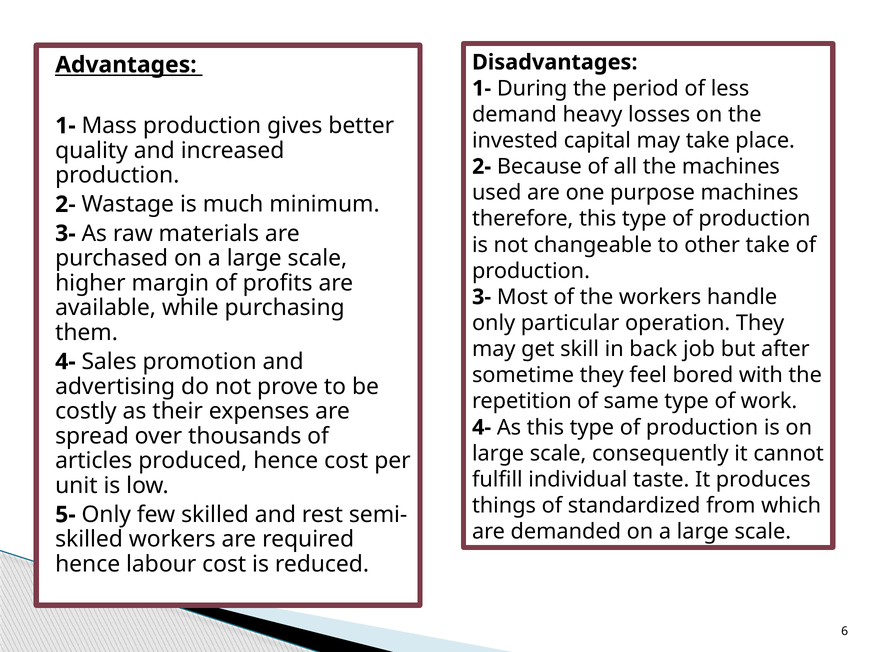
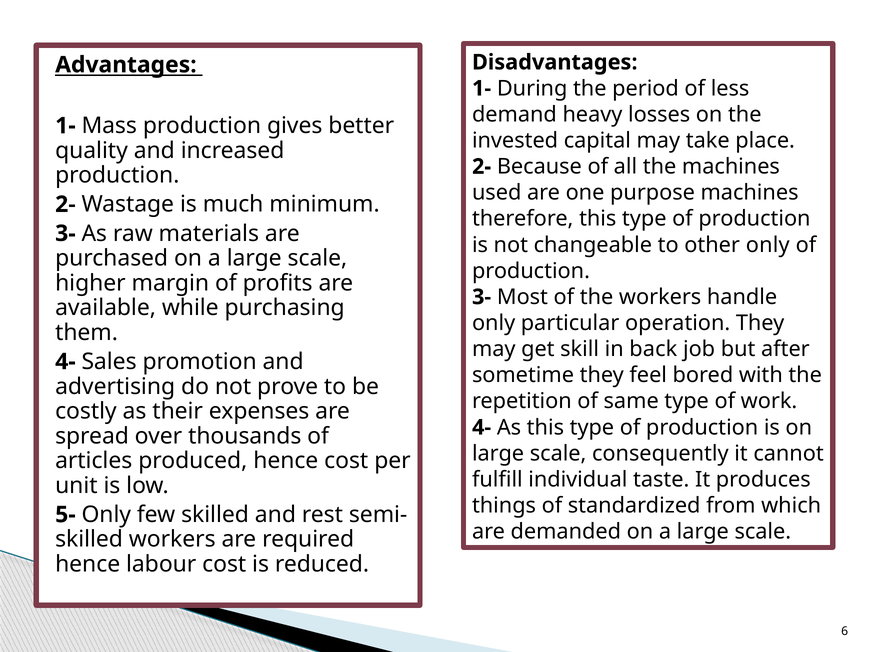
other take: take -> only (768, 245)
